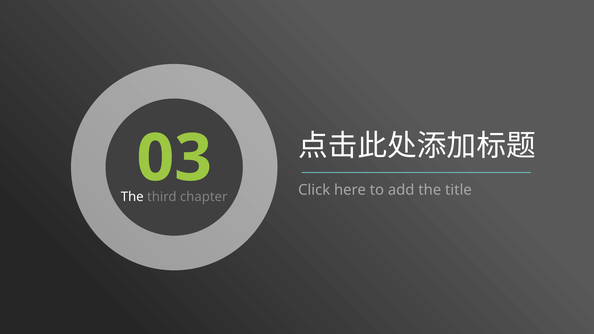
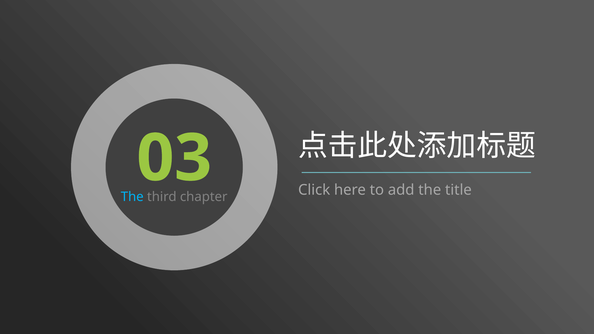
The colour: white -> light blue (132, 197)
